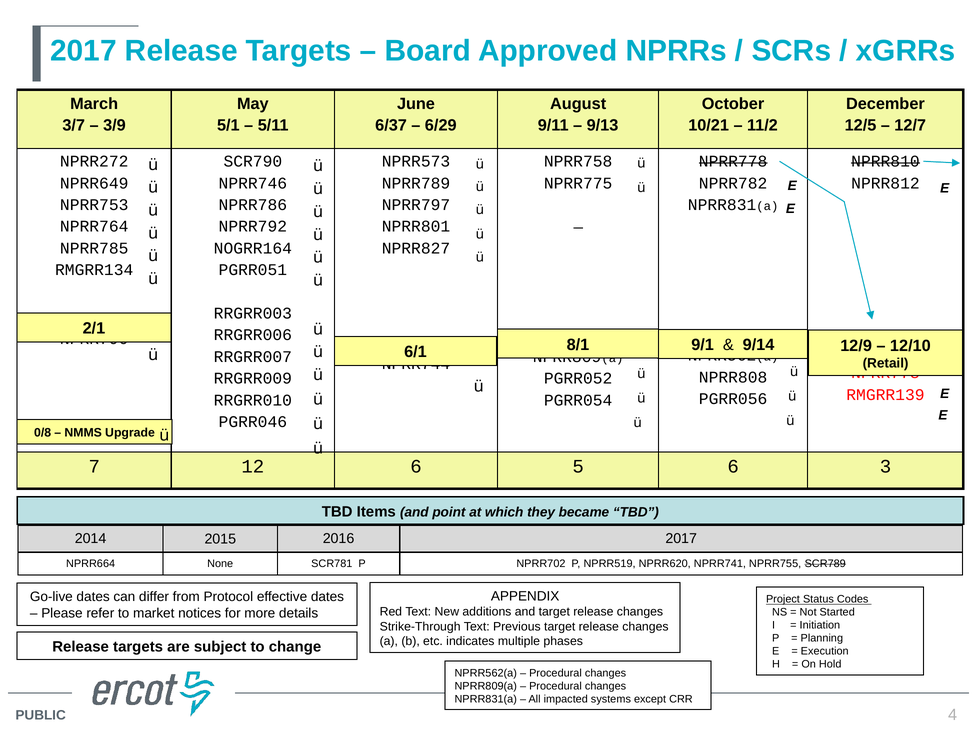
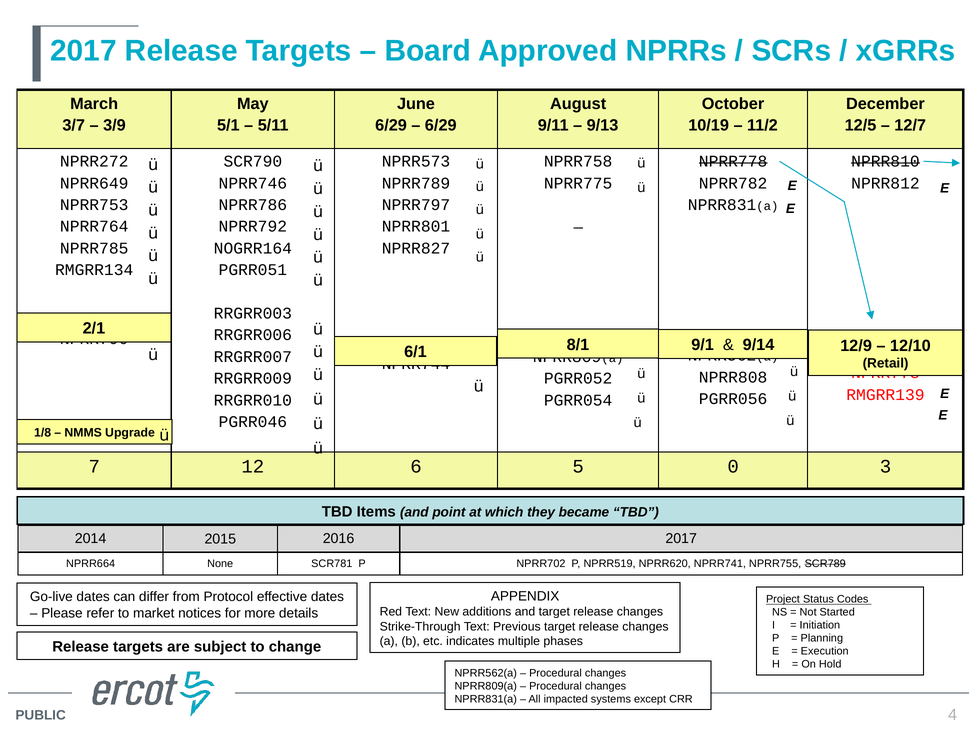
6/37: 6/37 -> 6/29 (391, 126)
10/21: 10/21 -> 10/19 (709, 126)
0/8: 0/8 -> 1/8 (43, 433)
5 6: 6 -> 0 (733, 467)
